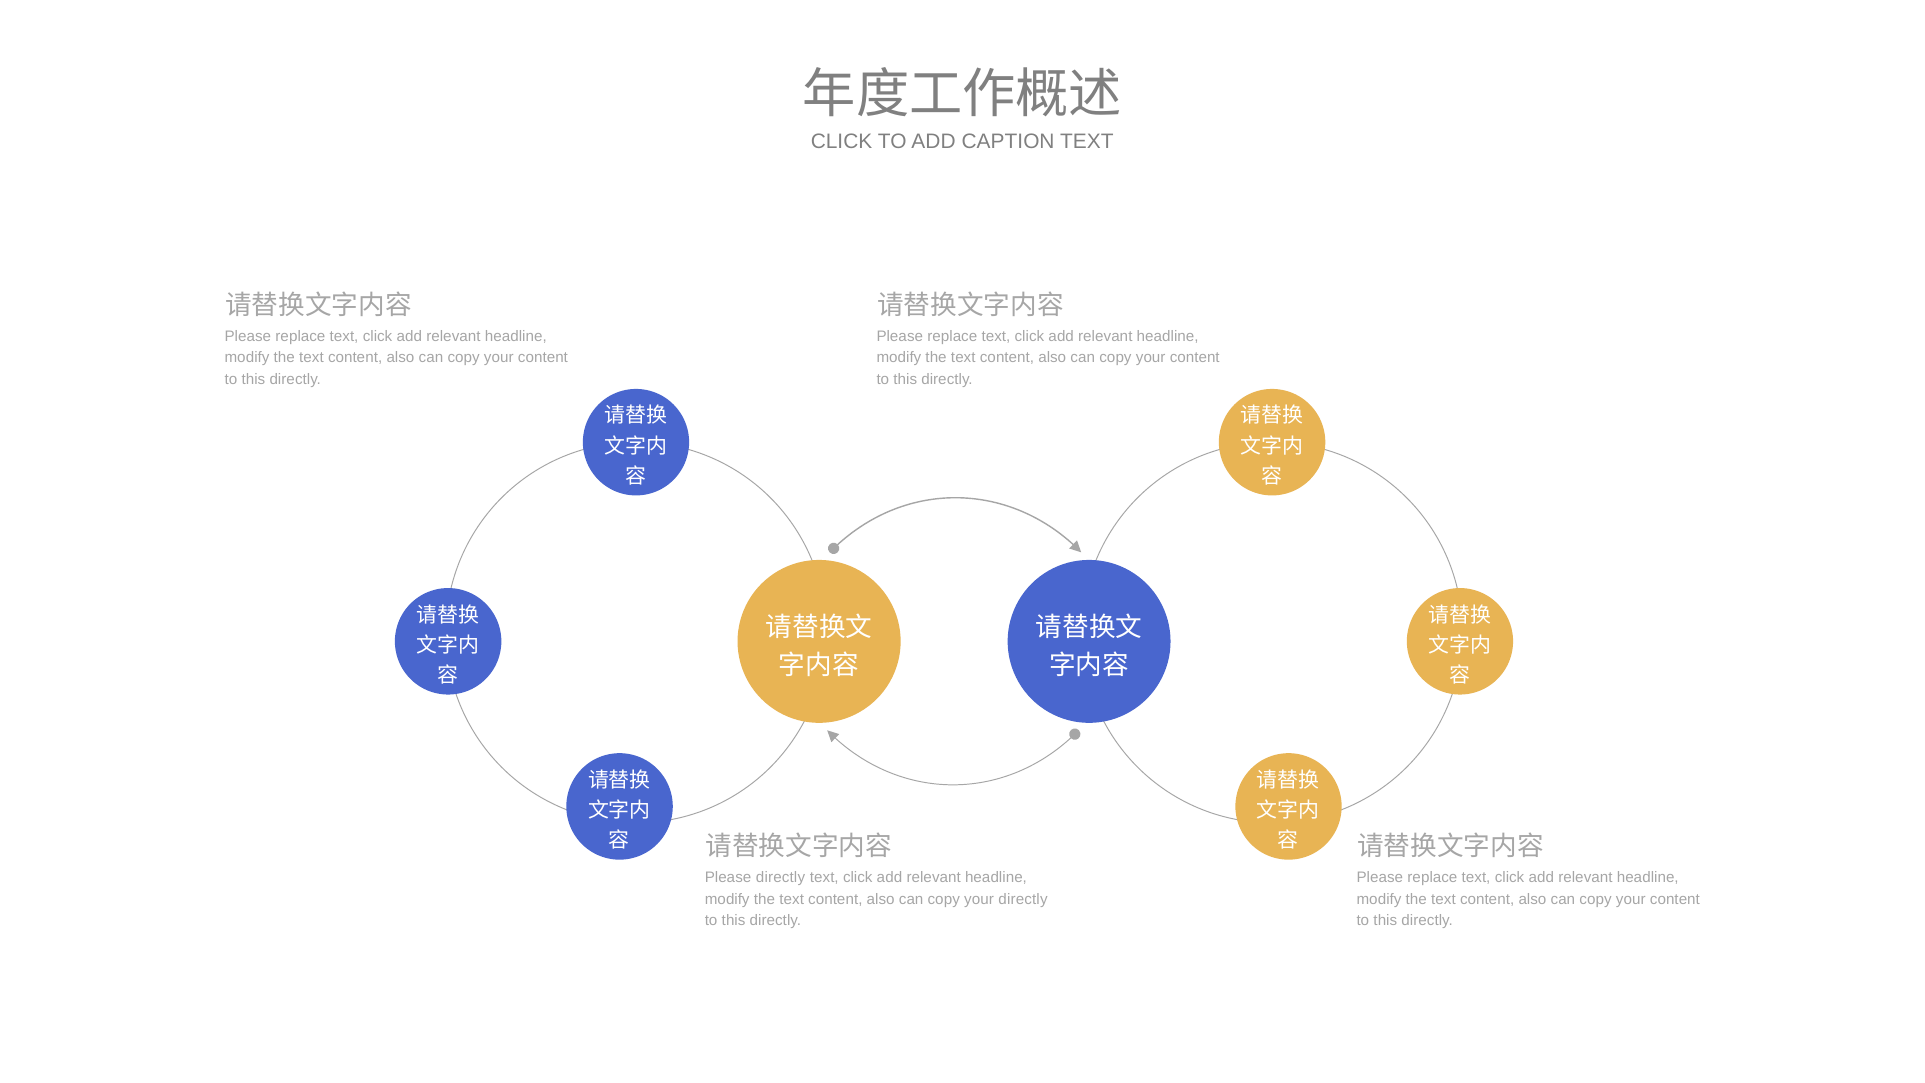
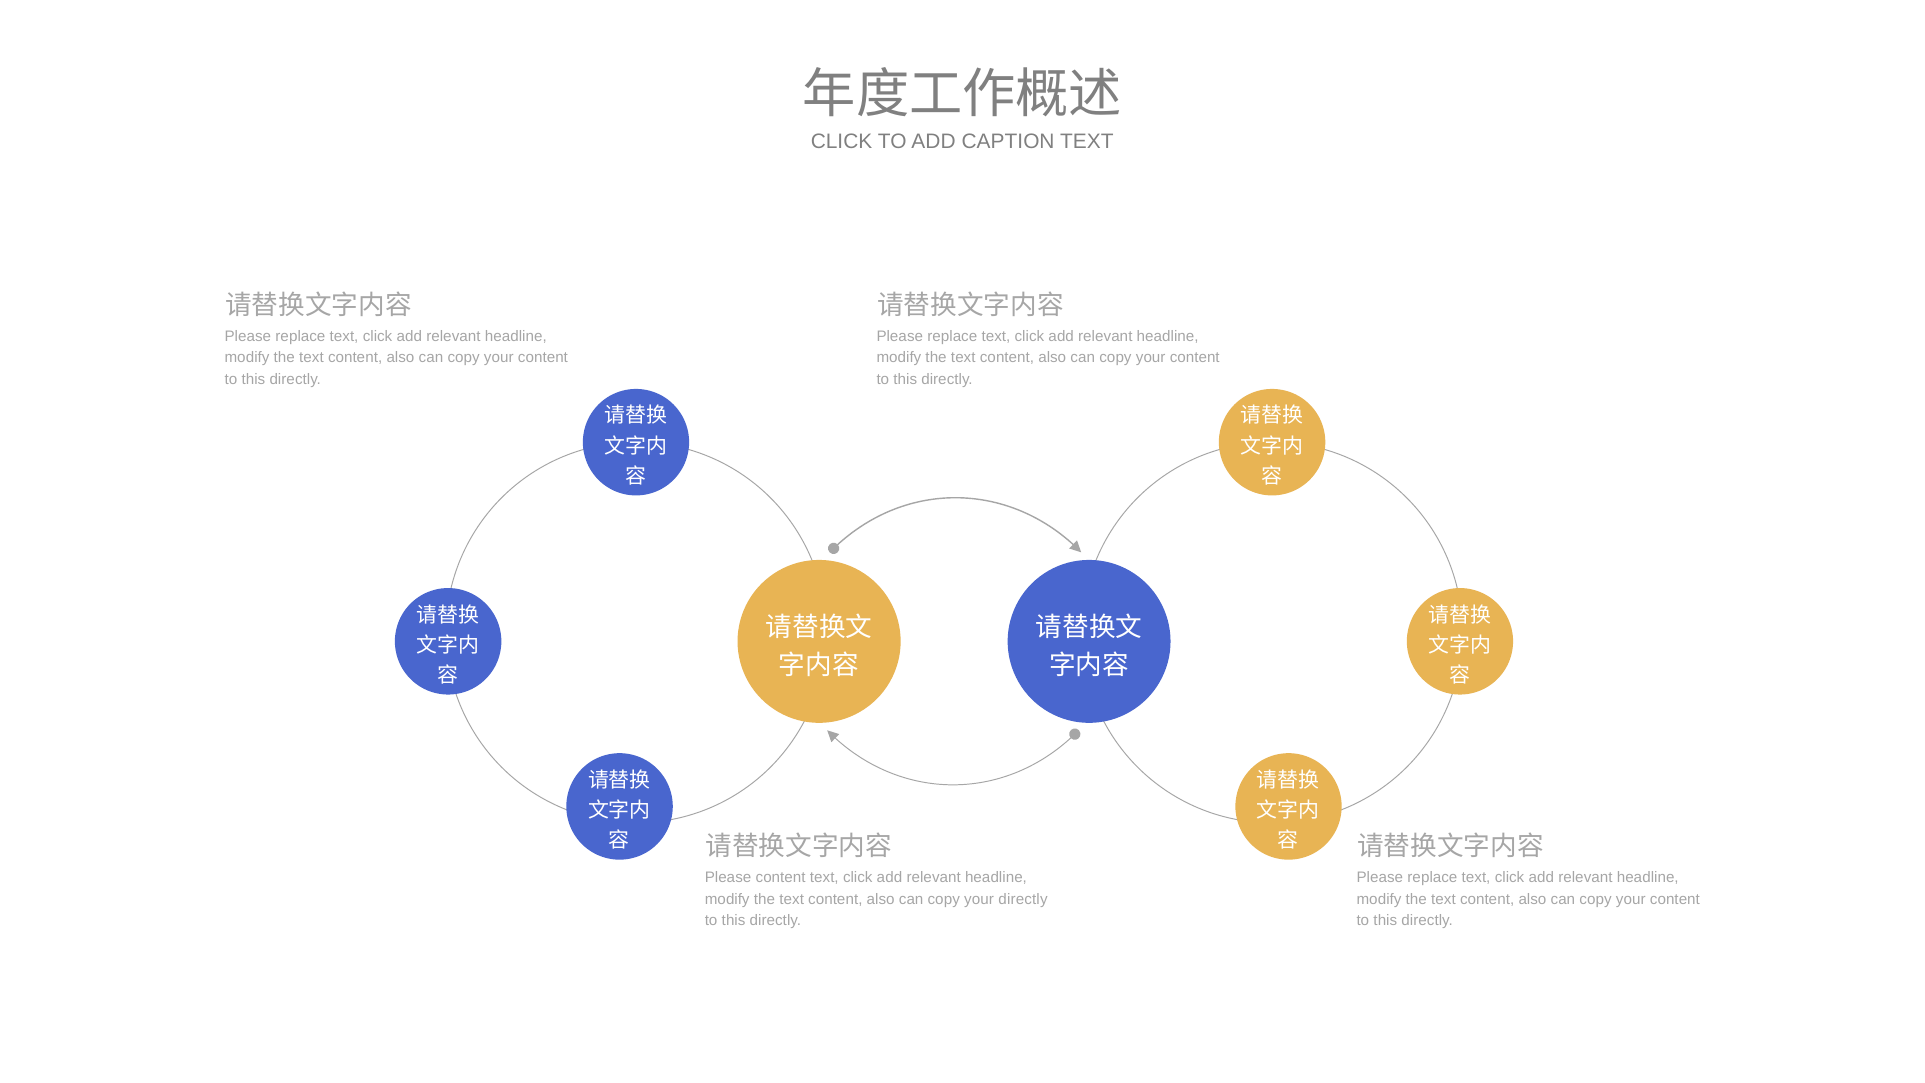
Please directly: directly -> content (781, 877)
